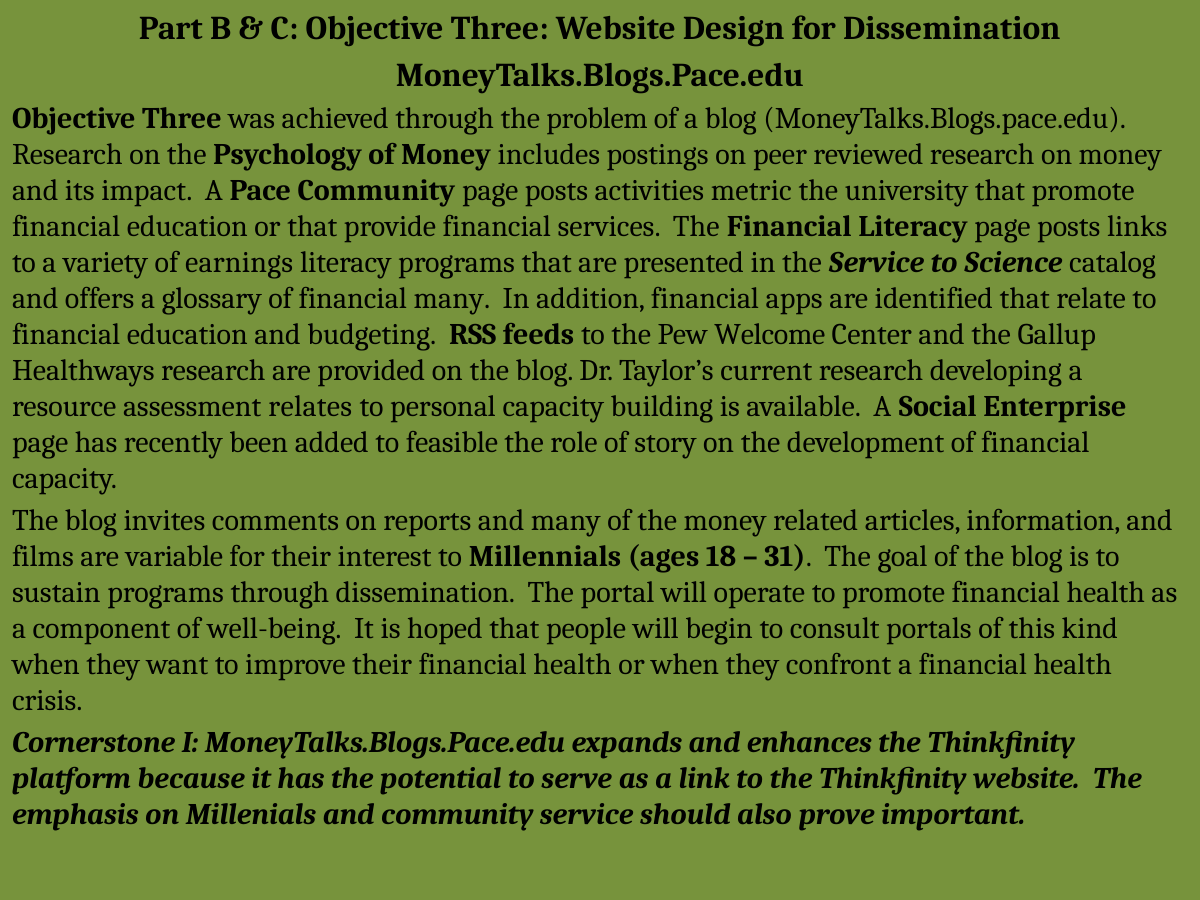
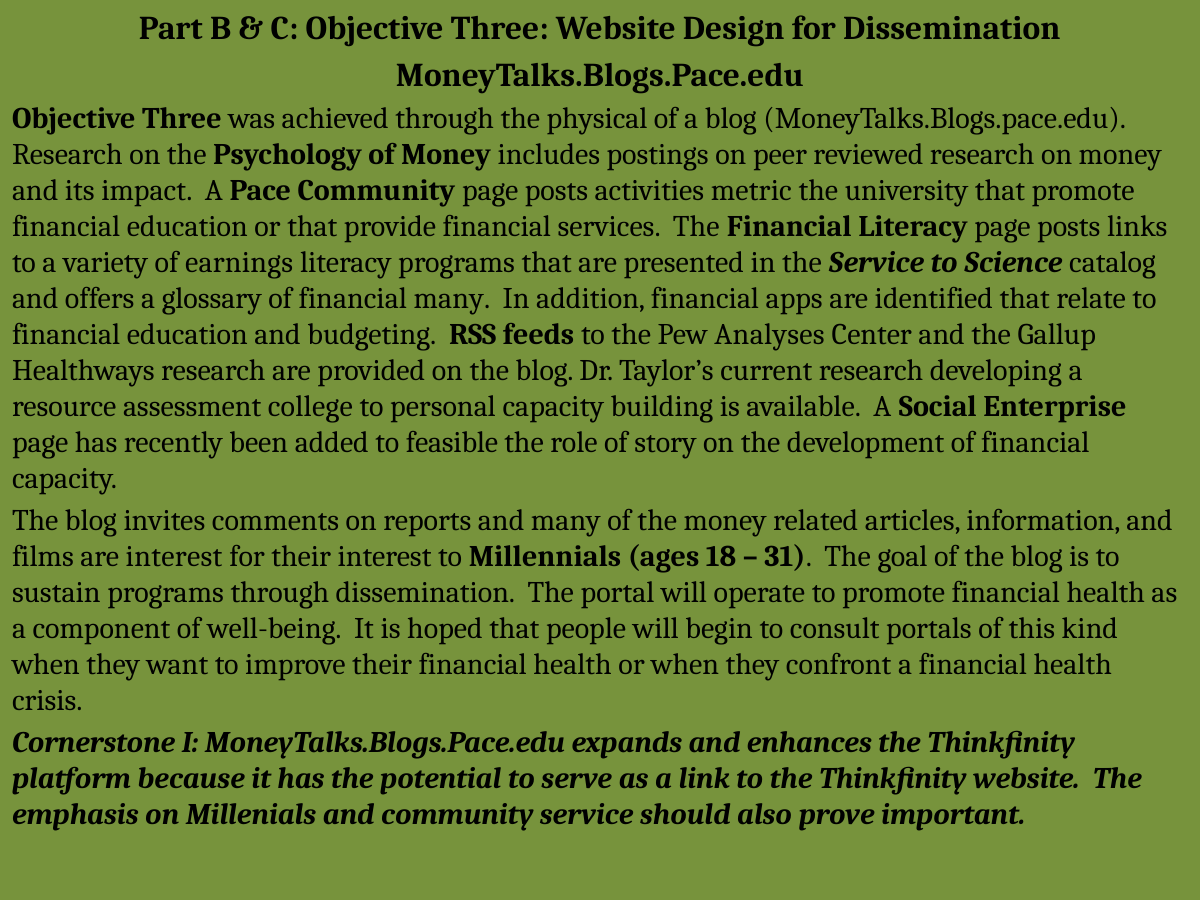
problem: problem -> physical (597, 119)
Welcome: Welcome -> Analyses (770, 335)
relates: relates -> college (310, 407)
are variable: variable -> interest (174, 557)
